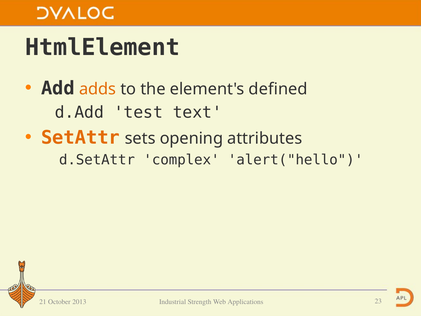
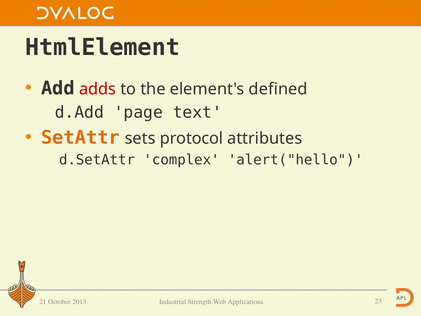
adds colour: orange -> red (98, 89)
test: test -> page (138, 112)
opening: opening -> protocol (191, 138)
